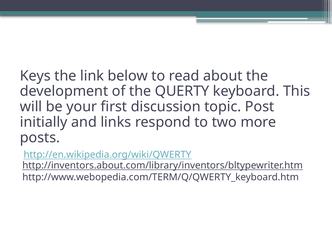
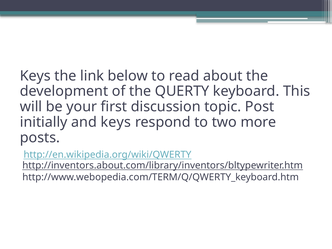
and links: links -> keys (116, 122)
